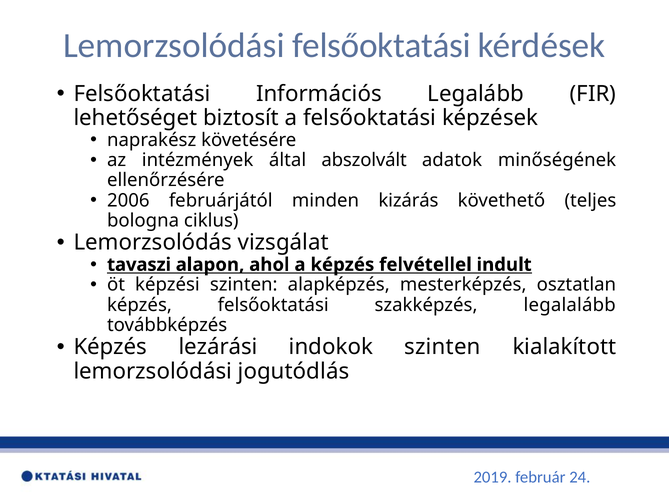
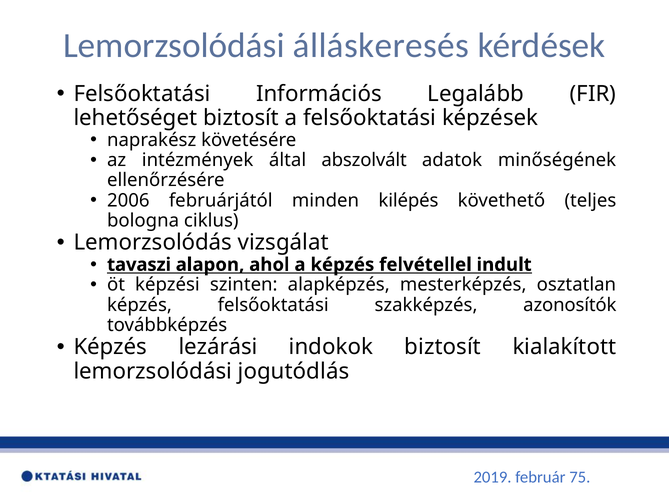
Lemorzsolódási felsőoktatási: felsőoktatási -> álláskeresés (381, 46)
kizárás: kizárás -> kilépés (408, 200)
legalalább: legalalább -> azonosítók (570, 305)
indokok szinten: szinten -> biztosít (443, 347)
24: 24 -> 75 (580, 477)
